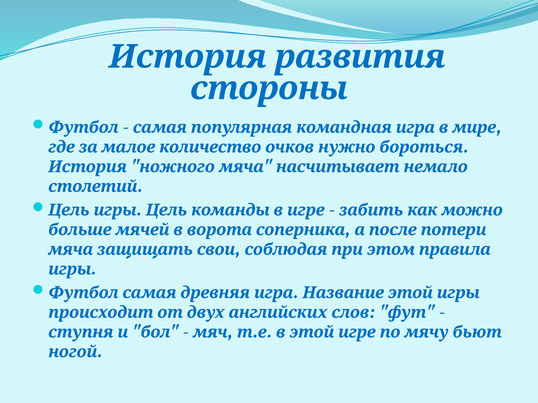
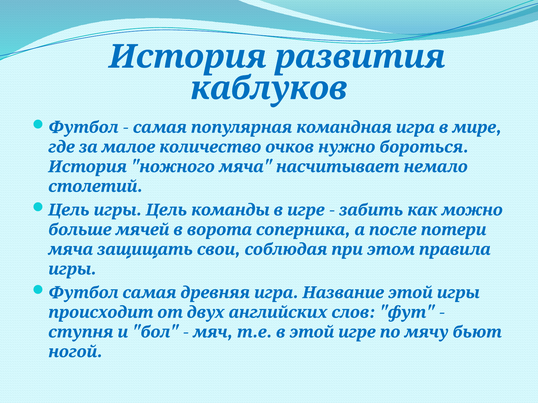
стороны: стороны -> каблуков (269, 88)
